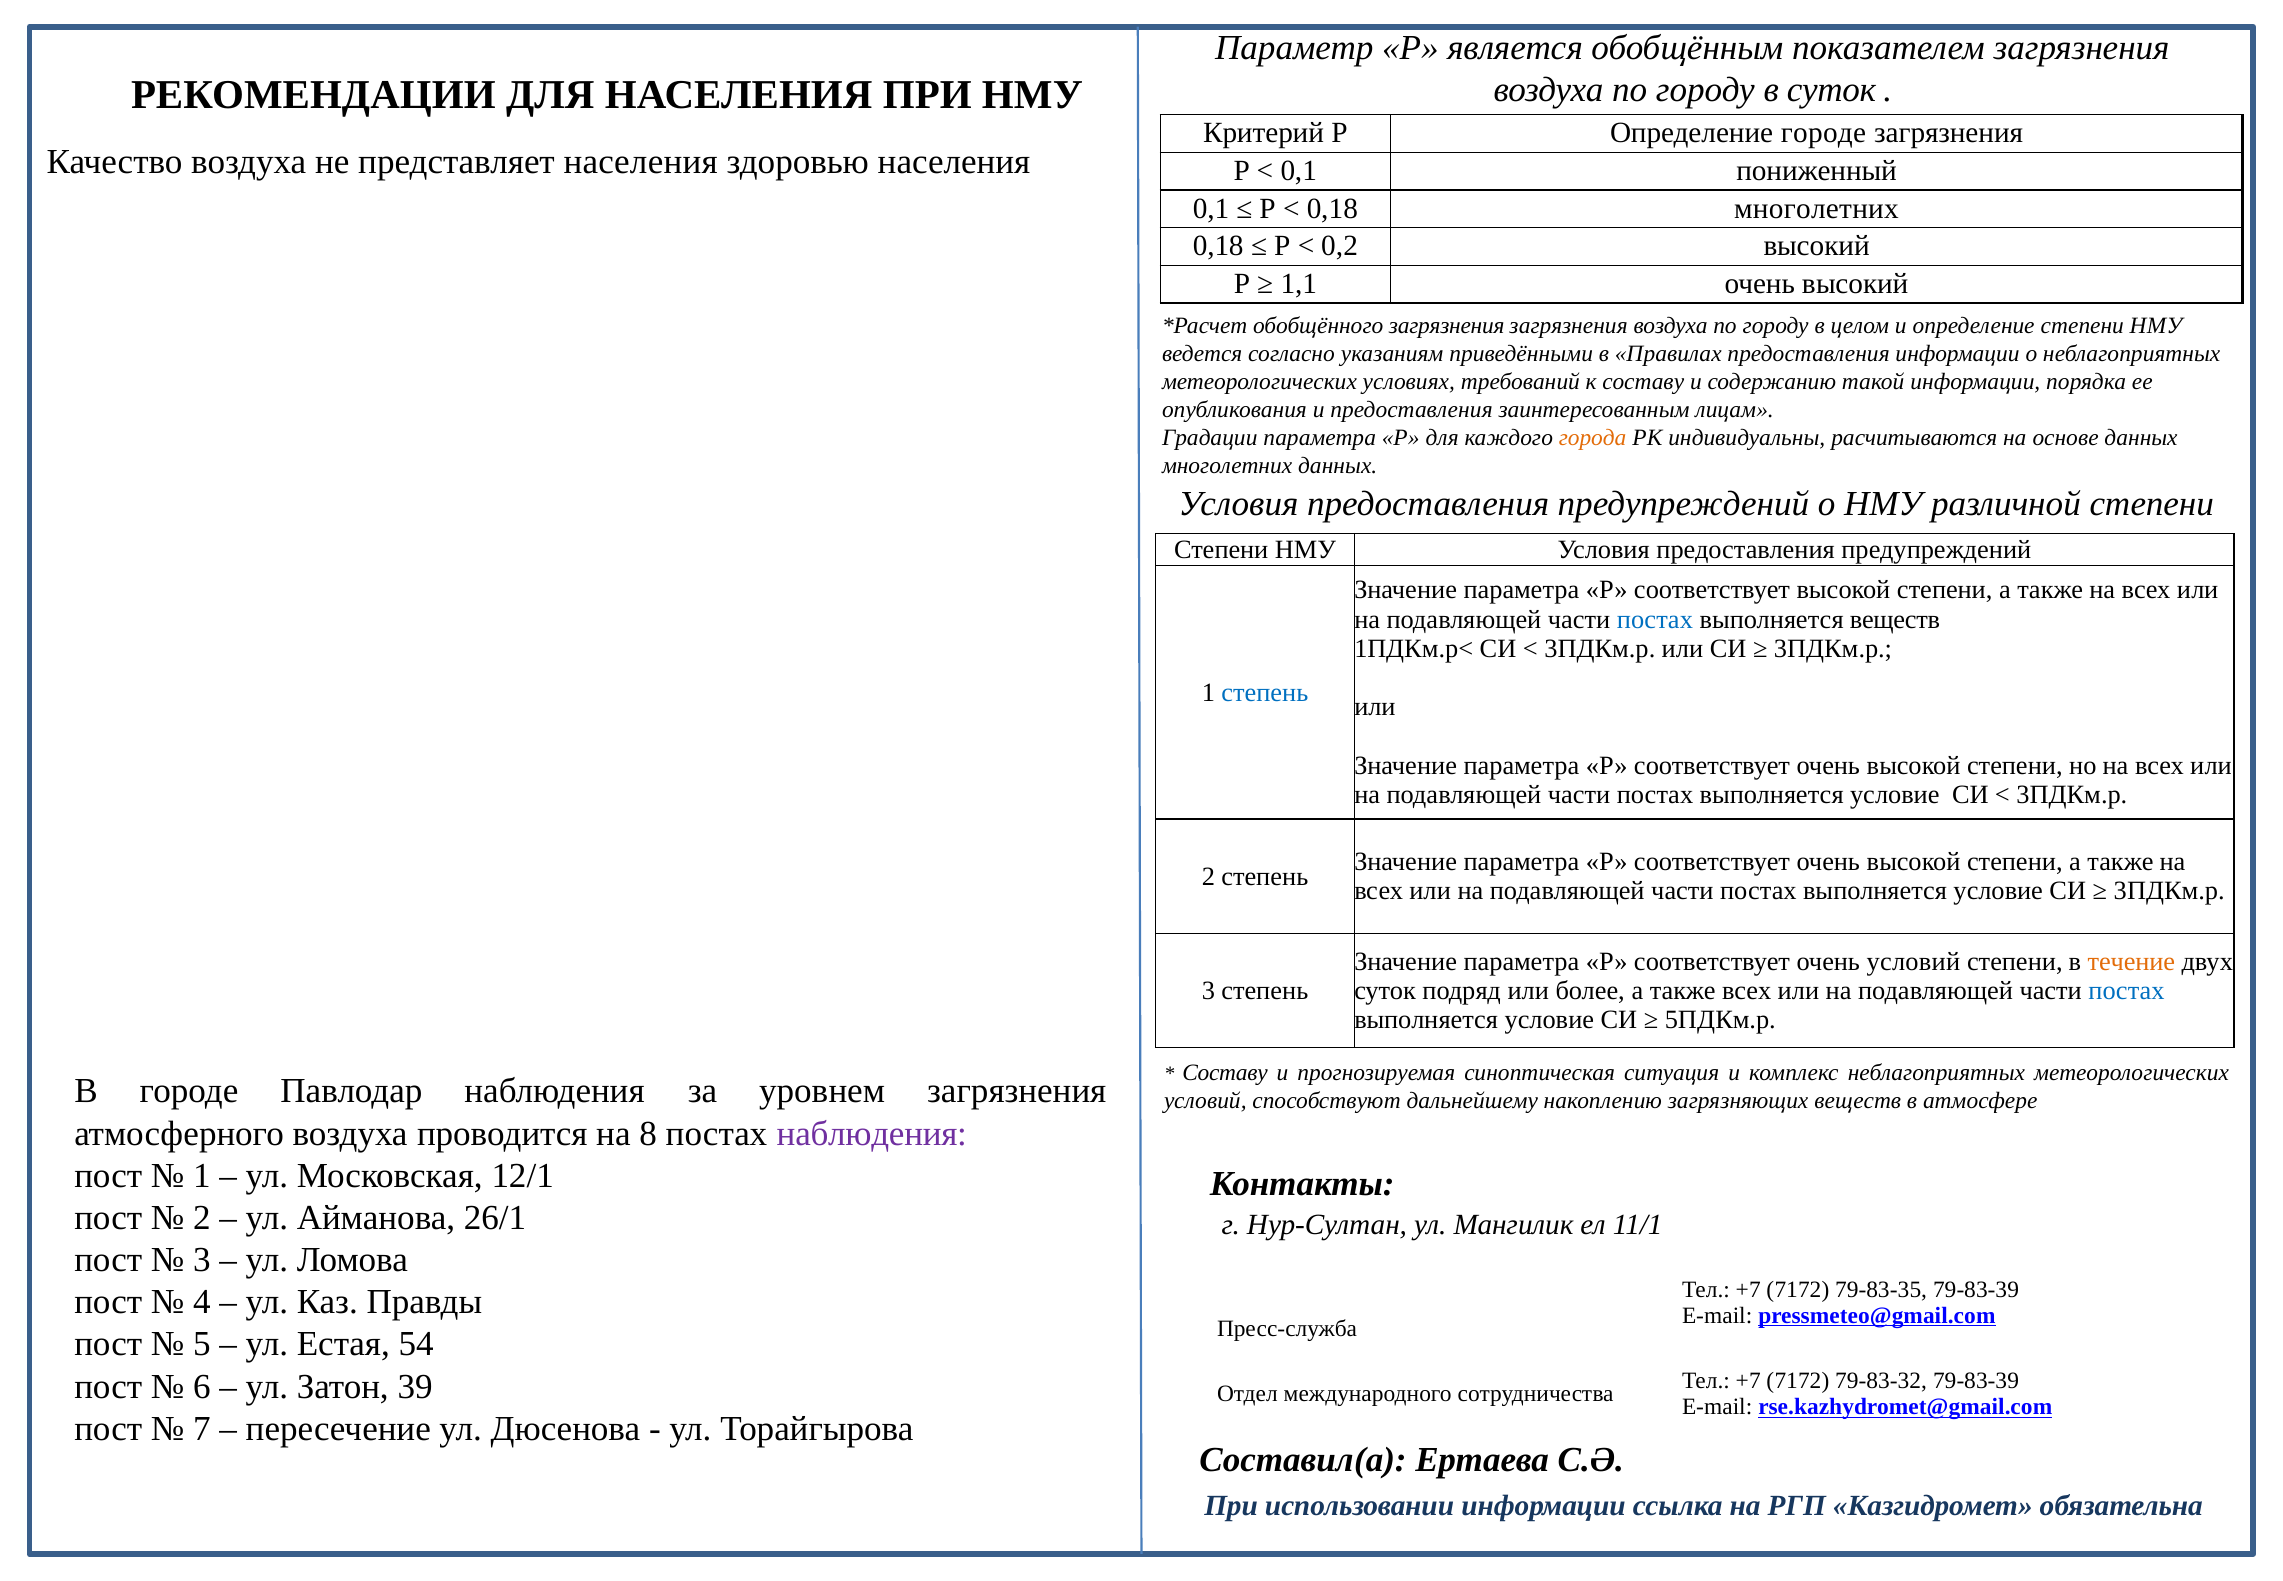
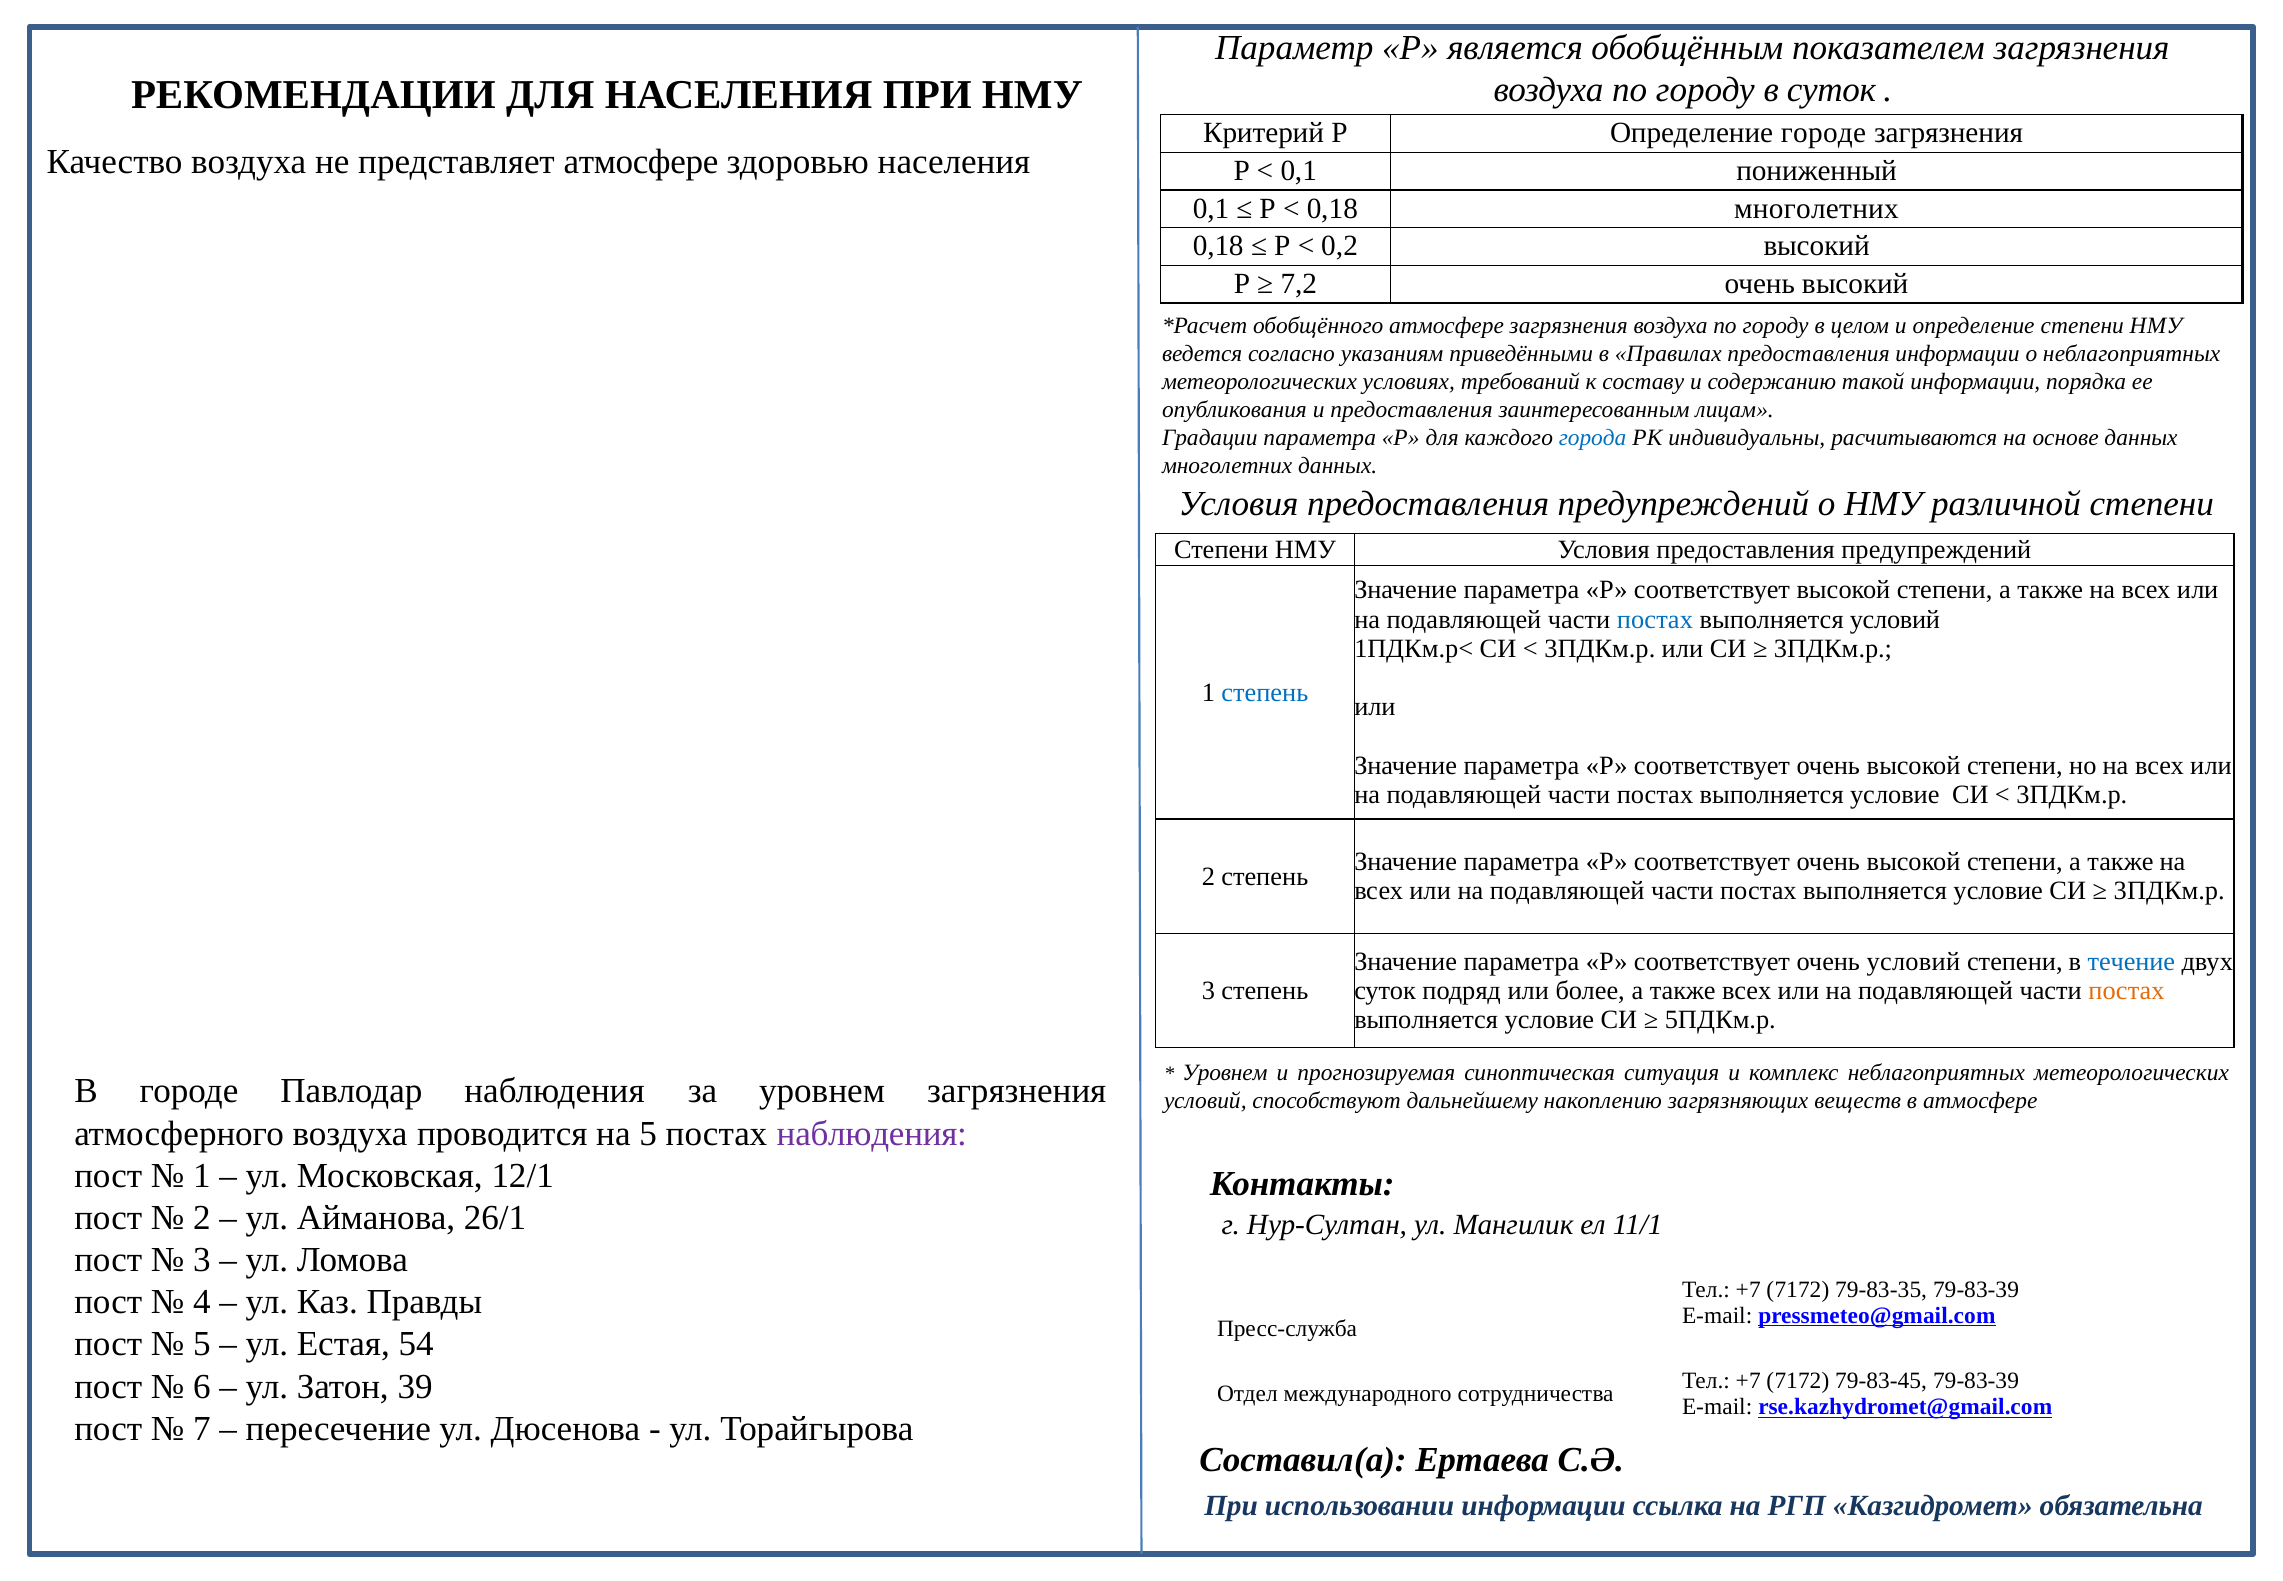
представляет населения: населения -> атмосфере (641, 162)
1,1: 1,1 -> 7,2 (1299, 284)
обобщённого загрязнения: загрязнения -> атмосфере (1447, 326)
города colour: orange -> blue (1593, 438)
выполняется веществ: веществ -> условий (1895, 619)
течение colour: orange -> blue (2131, 961)
постах colour: blue -> orange (2126, 990)
Составу: Составу -> Уровнем (1225, 1073)
на 8: 8 -> 5 (648, 1133)
79-83-32: 79-83-32 -> 79-83-45 (1881, 1380)
